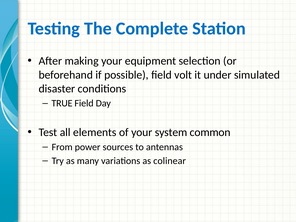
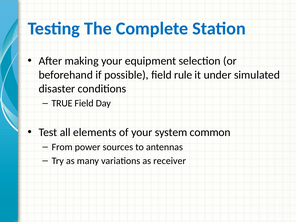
volt: volt -> rule (183, 75)
colinear: colinear -> receiver (170, 161)
